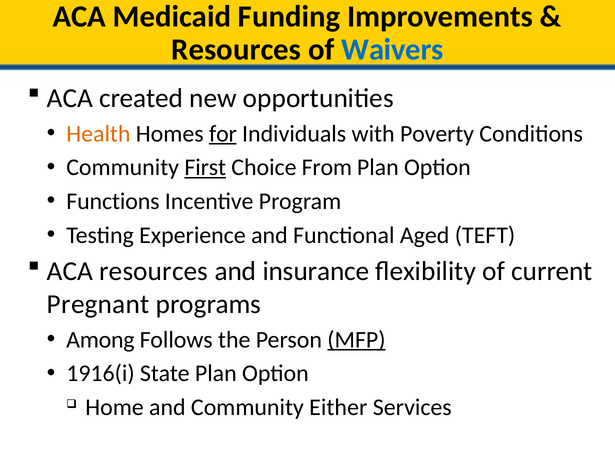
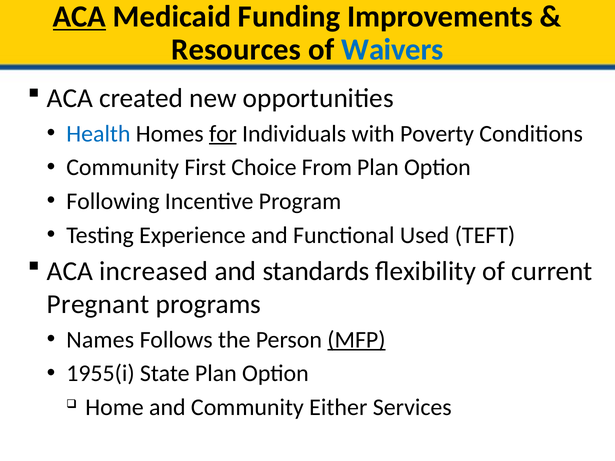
ACA underline: none -> present (79, 17)
Health colour: orange -> blue (98, 134)
First underline: present -> none (205, 168)
Functions: Functions -> Following (113, 201)
Aged: Aged -> Used (425, 235)
ACA resources: resources -> increased (154, 271)
insurance: insurance -> standards (316, 271)
Among: Among -> Names (100, 340)
1916(i: 1916(i -> 1955(i (100, 374)
